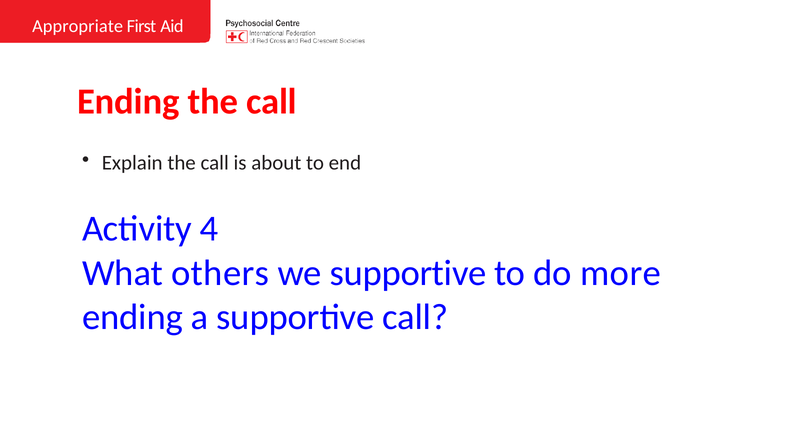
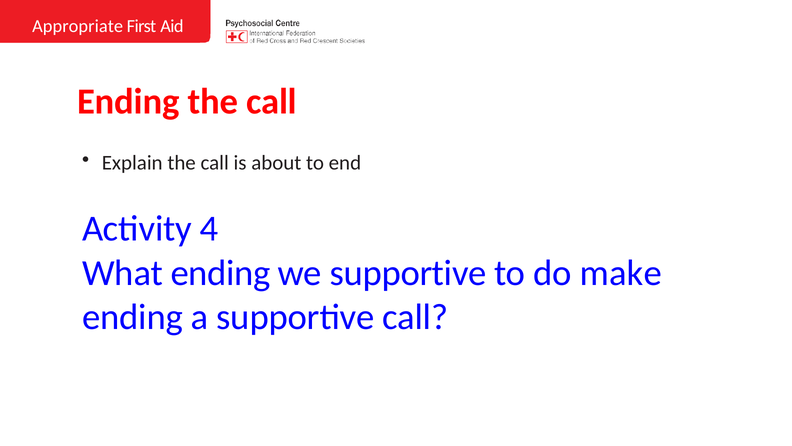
What others: others -> ending (220, 273)
more: more -> make (621, 273)
